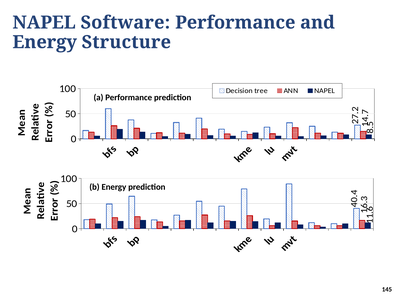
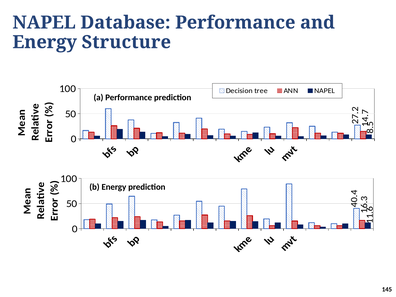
Software: Software -> Database (125, 23)
